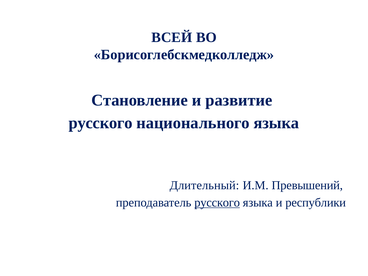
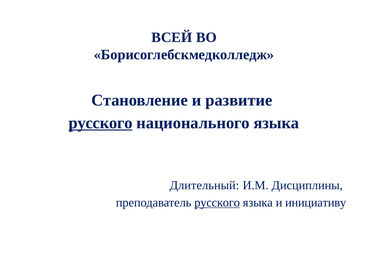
русского underline: none -> present (101, 123)
Превышений: Превышений -> Дисциплины (307, 185)
республики: республики -> инициативу (316, 202)
